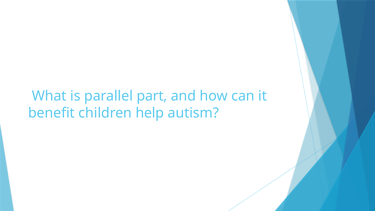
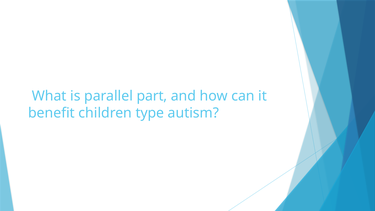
help: help -> type (150, 113)
